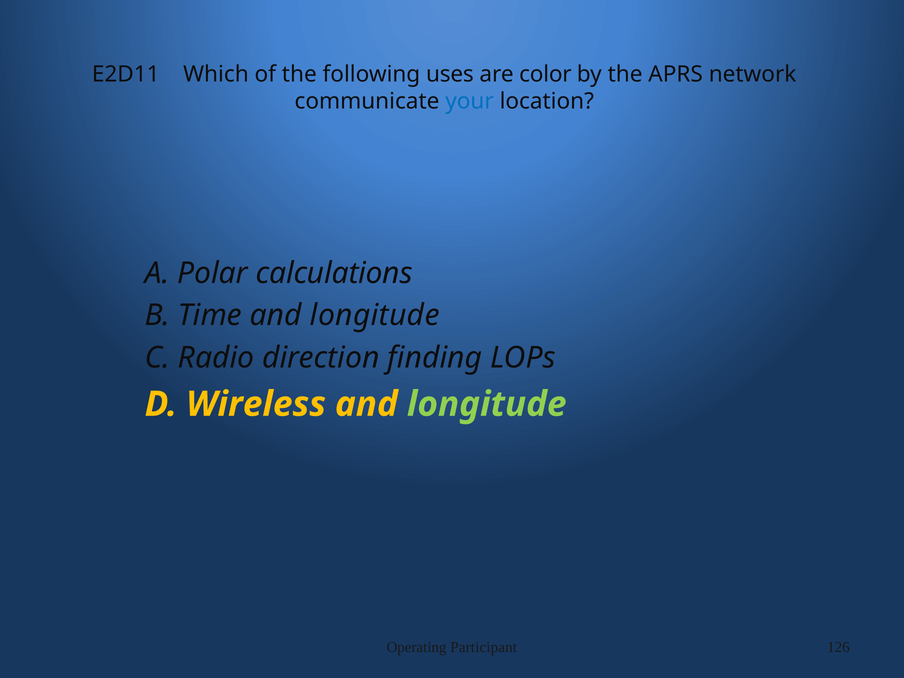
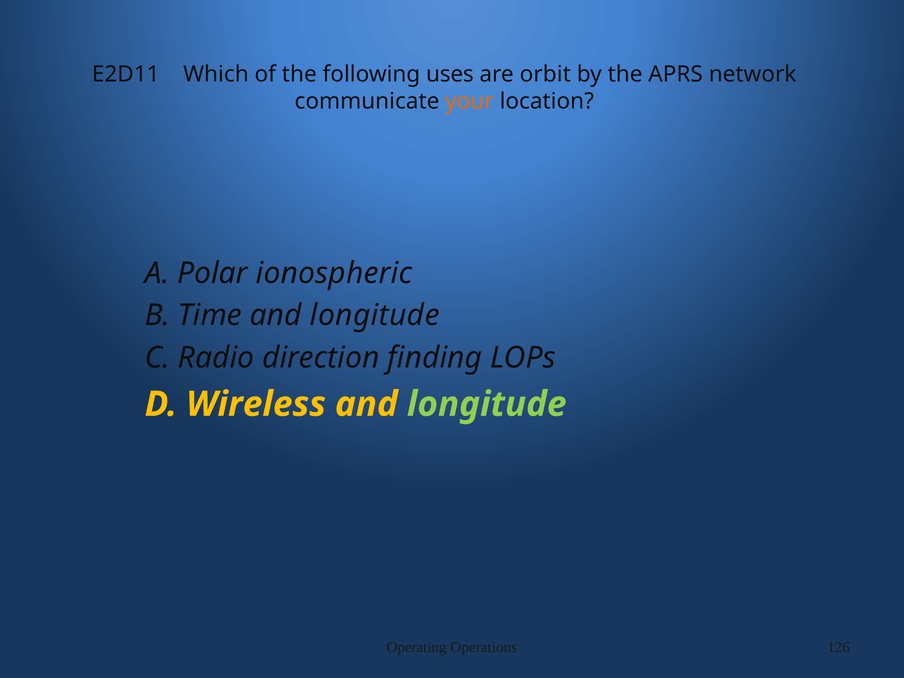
color: color -> orbit (545, 74)
your colour: blue -> orange (470, 101)
calculations: calculations -> ionospheric (334, 273)
Participant: Participant -> Operations (484, 647)
